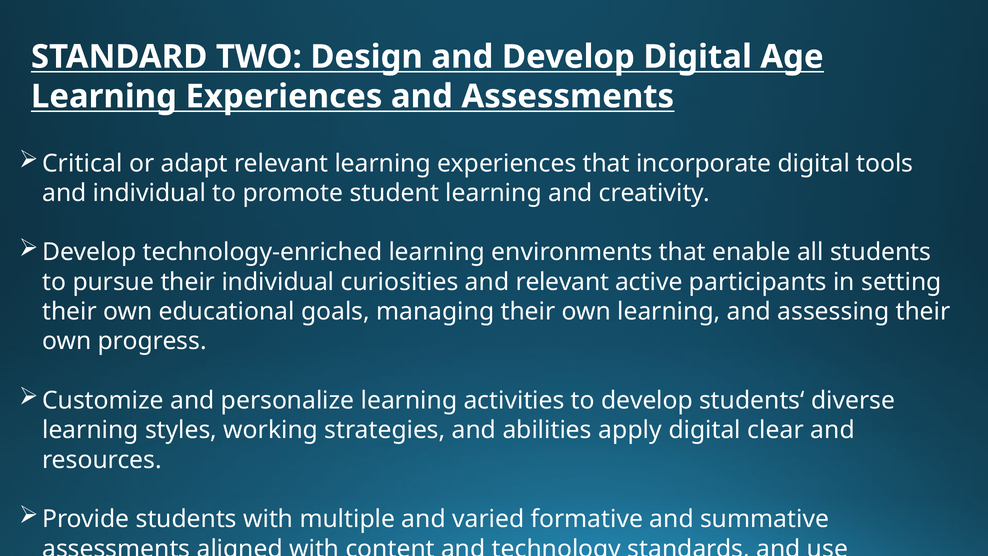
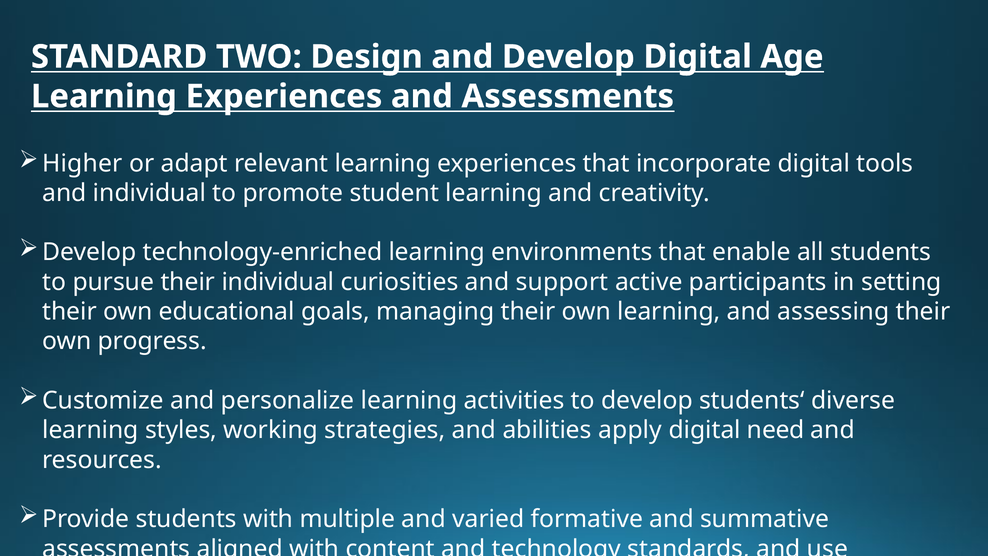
Critical: Critical -> Higher (82, 163)
and relevant: relevant -> support (562, 282)
clear: clear -> need (776, 430)
